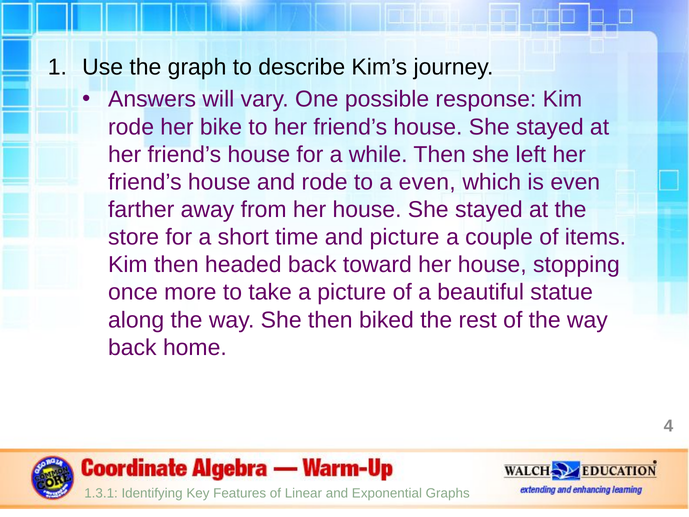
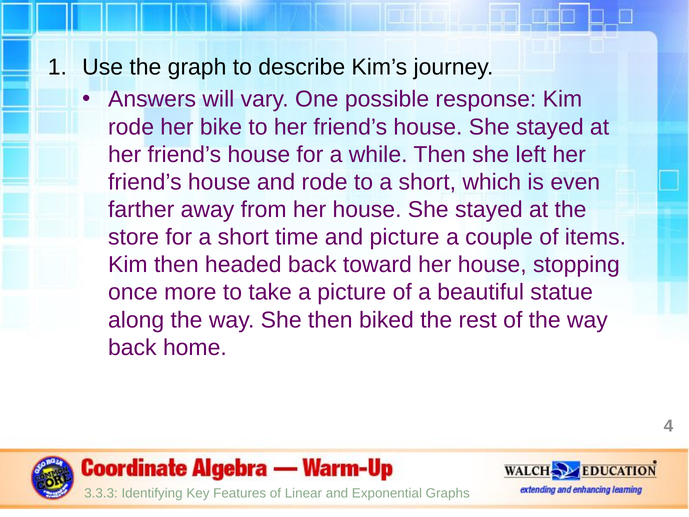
to a even: even -> short (427, 182)
1.3.1: 1.3.1 -> 3.3.3 (101, 493)
